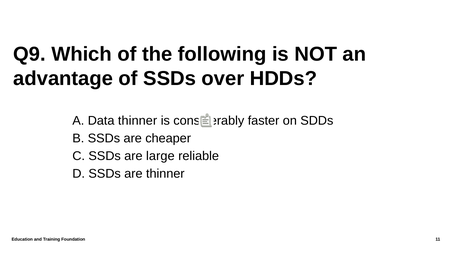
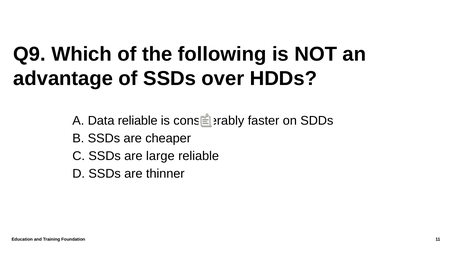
Data thinner: thinner -> reliable (138, 121)
